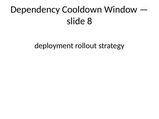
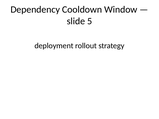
8: 8 -> 5 (90, 21)
